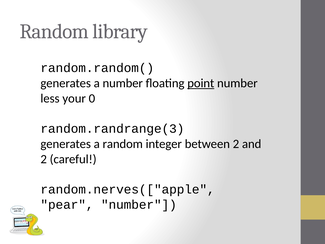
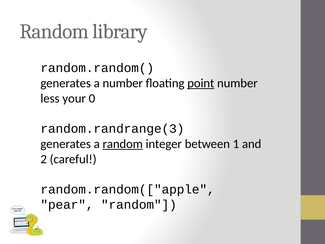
random underline: none -> present (123, 144)
between 2: 2 -> 1 (236, 144)
random.nerves(["apple: random.nerves(["apple -> random.random(["apple (128, 189)
pear number: number -> random (139, 205)
